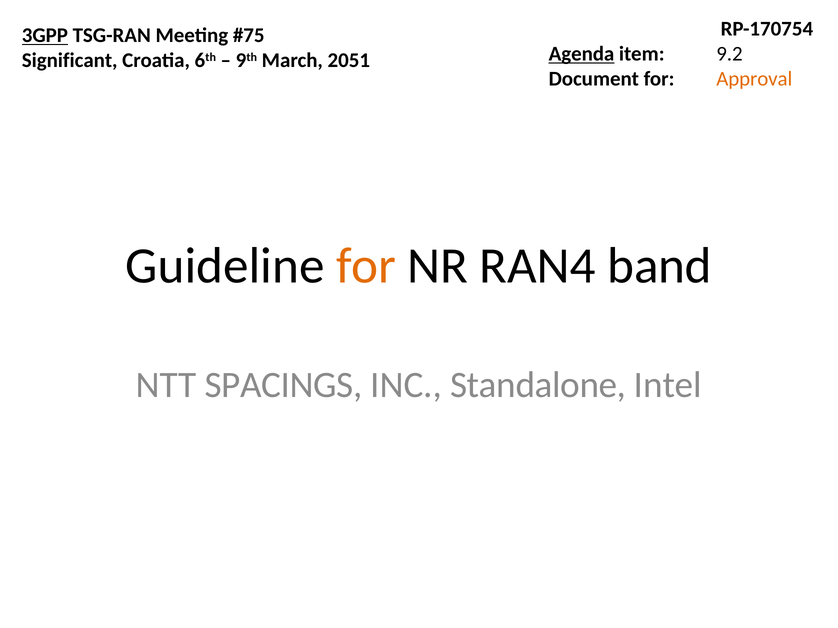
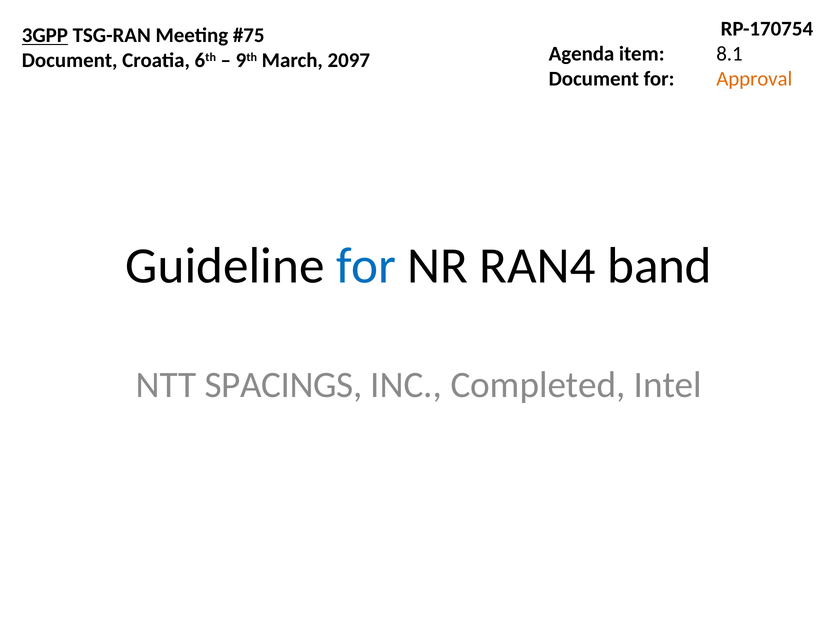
Agenda underline: present -> none (581, 54)
9.2: 9.2 -> 8.1 (729, 54)
Significant: Significant -> Document (70, 61)
2051: 2051 -> 2097 (349, 61)
for colour: orange -> blue (366, 266)
Standalone: Standalone -> Completed (538, 385)
